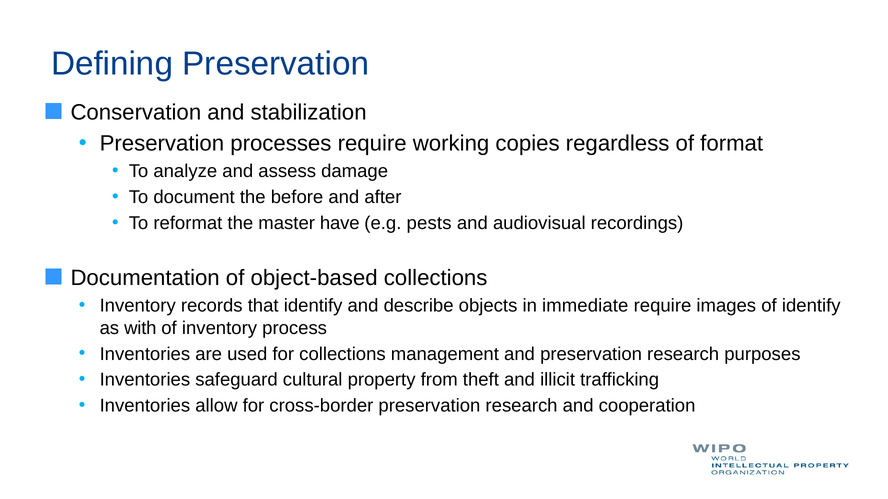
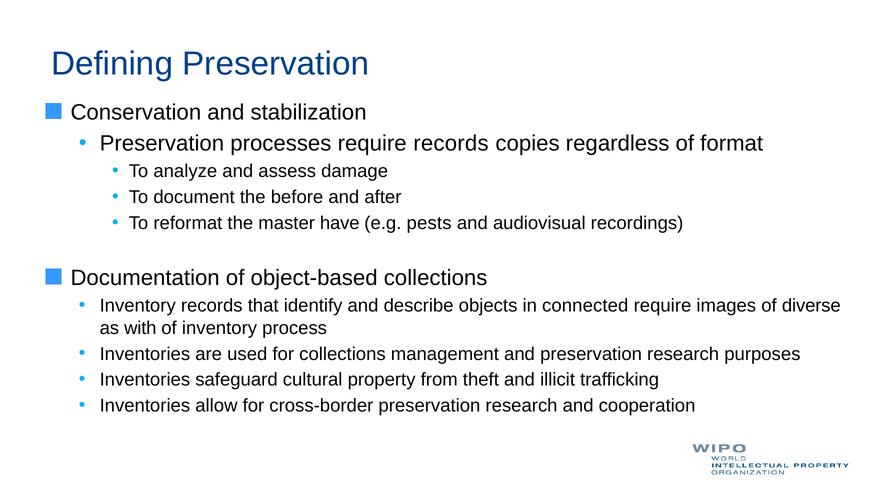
require working: working -> records (451, 144)
immediate: immediate -> connected (585, 306)
of identify: identify -> diverse (811, 306)
